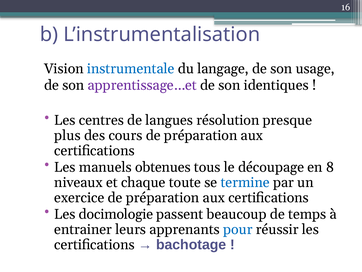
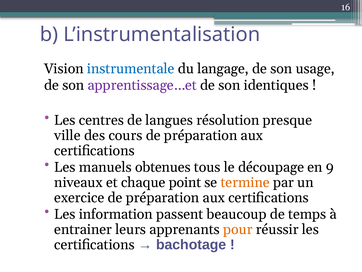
plus: plus -> ville (67, 135)
8: 8 -> 9 (330, 167)
toute: toute -> point (185, 182)
termine colour: blue -> orange (245, 182)
docimologie: docimologie -> information (116, 214)
pour colour: blue -> orange (238, 229)
